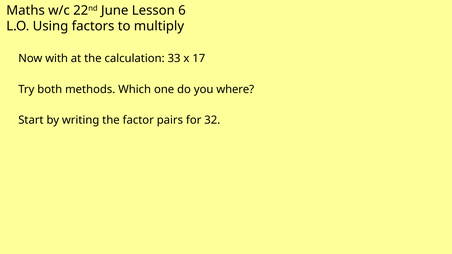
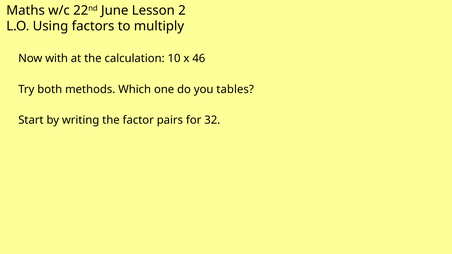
6: 6 -> 2 (182, 10)
33: 33 -> 10 (174, 59)
17: 17 -> 46 (199, 59)
where: where -> tables (235, 89)
